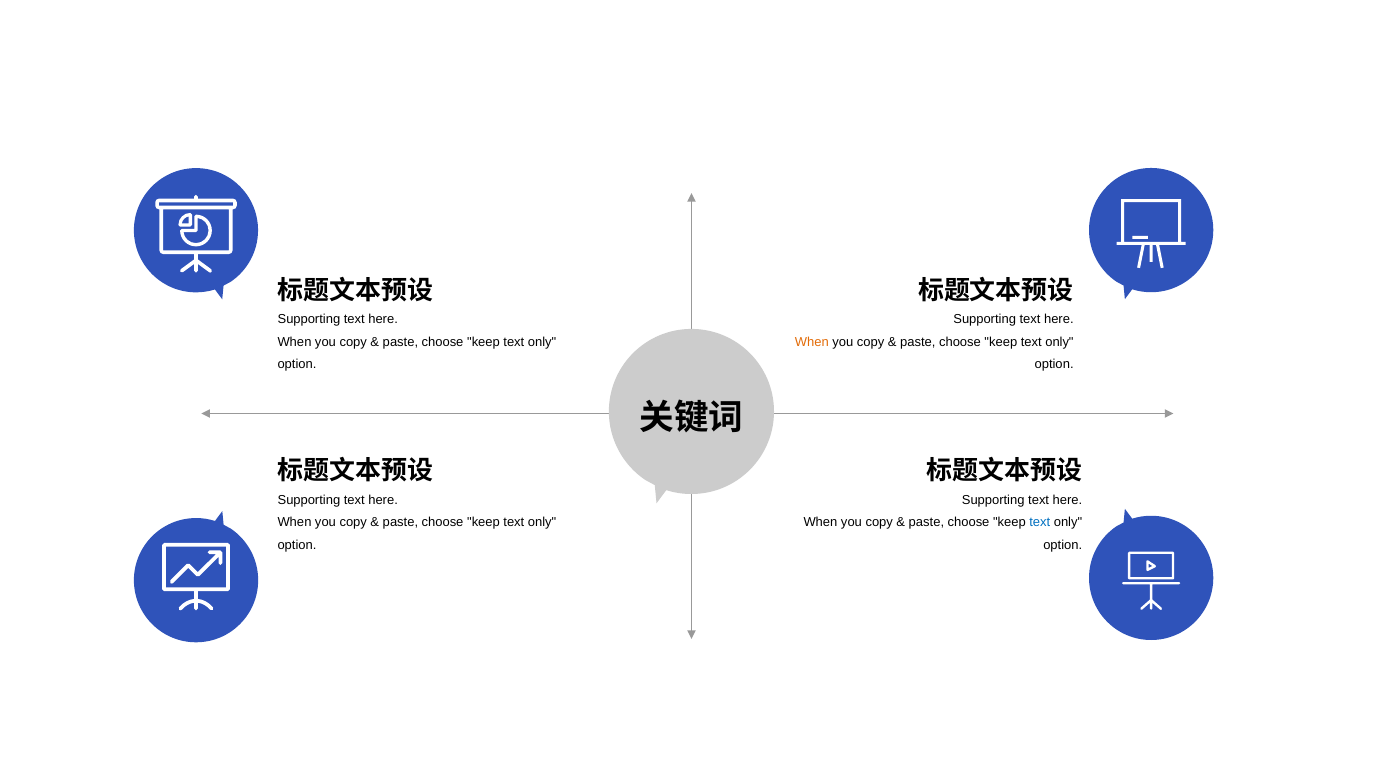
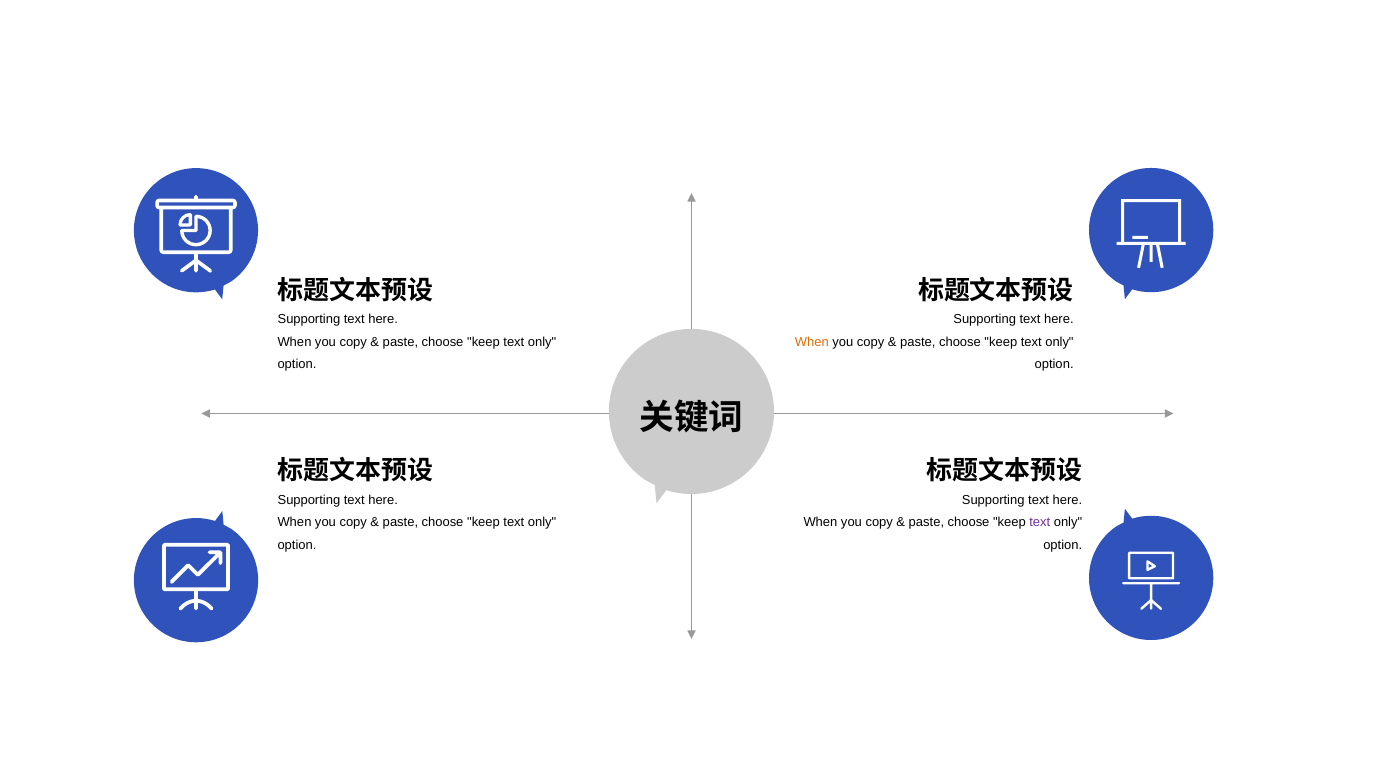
text colour: blue -> purple (1040, 523)
